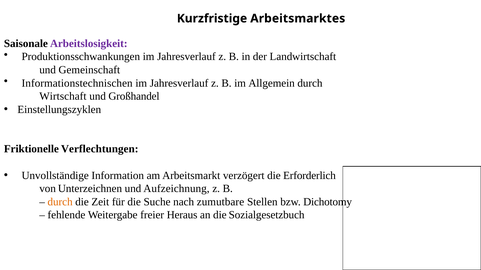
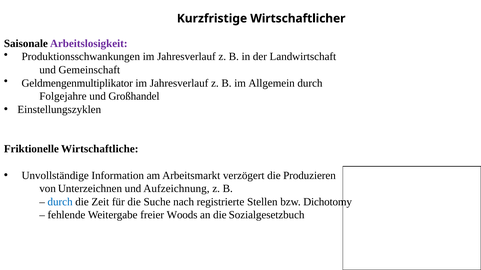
Arbeitsmarktes: Arbeitsmarktes -> Wirtschaftlicher (298, 18)
Informationstechnischen: Informationstechnischen -> Geldmengenmultiplikator (77, 83)
Wirtschaft: Wirtschaft -> Folgejahre (63, 96)
Verflechtungen: Verflechtungen -> Wirtschaftliche (100, 149)
Erforderlich: Erforderlich -> Produzieren (309, 176)
durch colour: orange -> blue (60, 202)
zumutbare: zumutbare -> registrierte (221, 202)
Heraus: Heraus -> Woods (182, 215)
